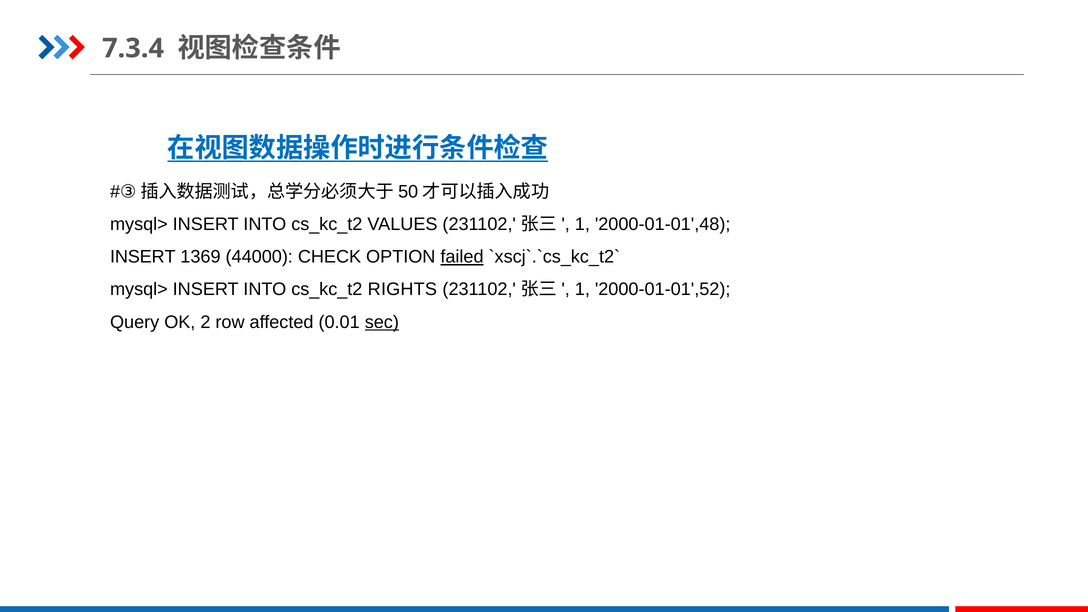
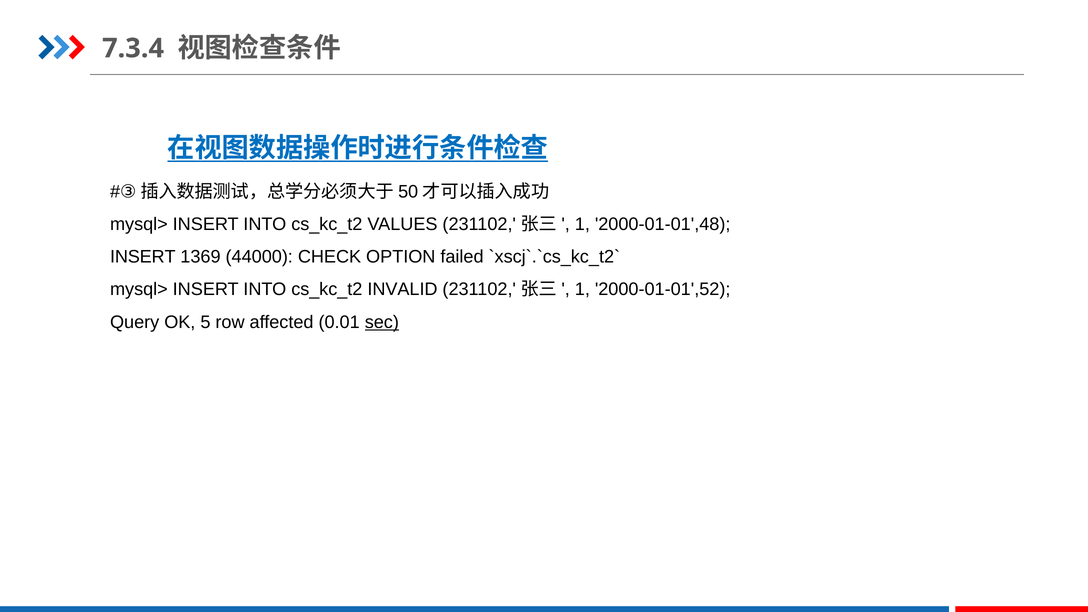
failed underline: present -> none (462, 257)
RIGHTS: RIGHTS -> INVALID (403, 290)
2: 2 -> 5 (205, 322)
